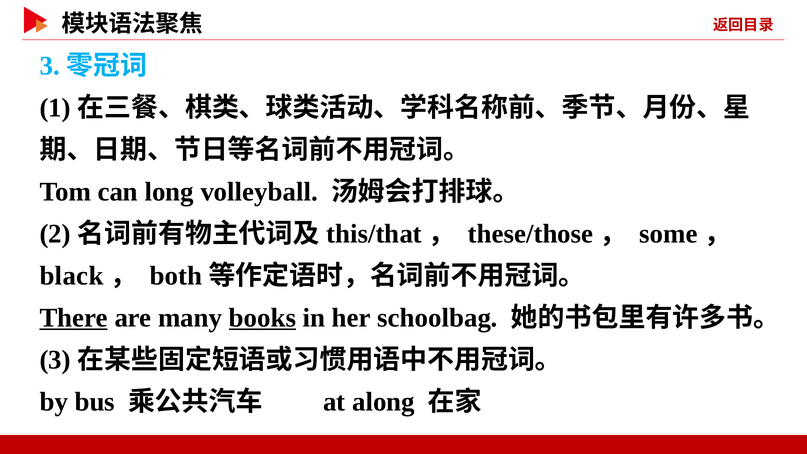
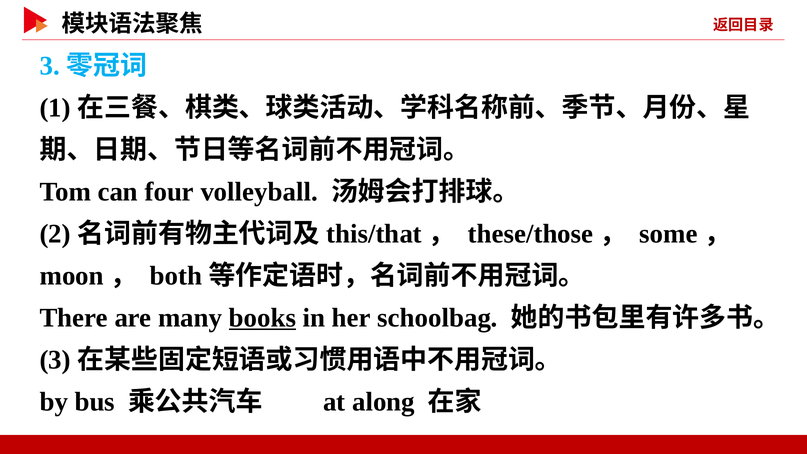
long: long -> four (169, 192)
black: black -> moon (72, 276)
There underline: present -> none (74, 318)
